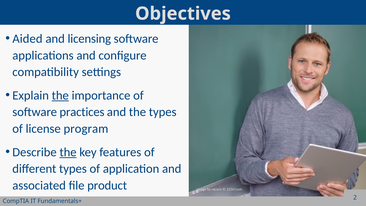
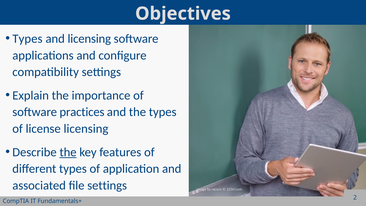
Aided: Aided -> Types (27, 39)
the underline: present -> none (60, 95)
license program: program -> licensing (86, 129)
file product: product -> settings (107, 185)
